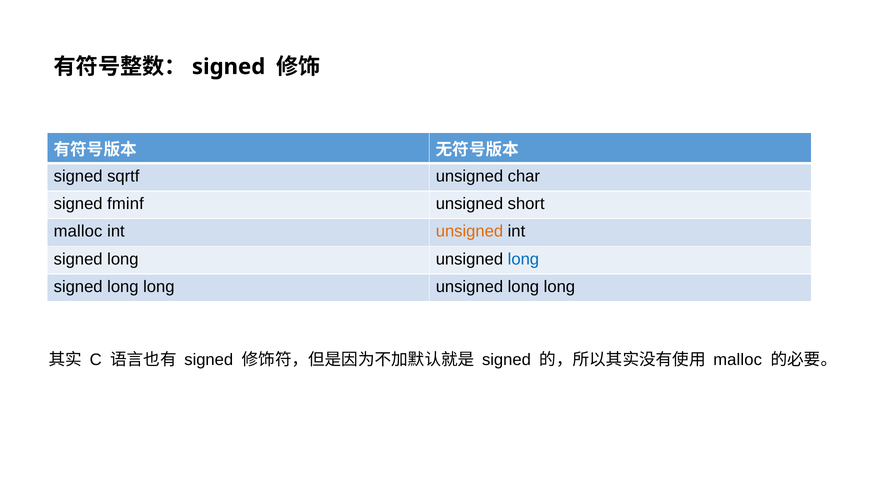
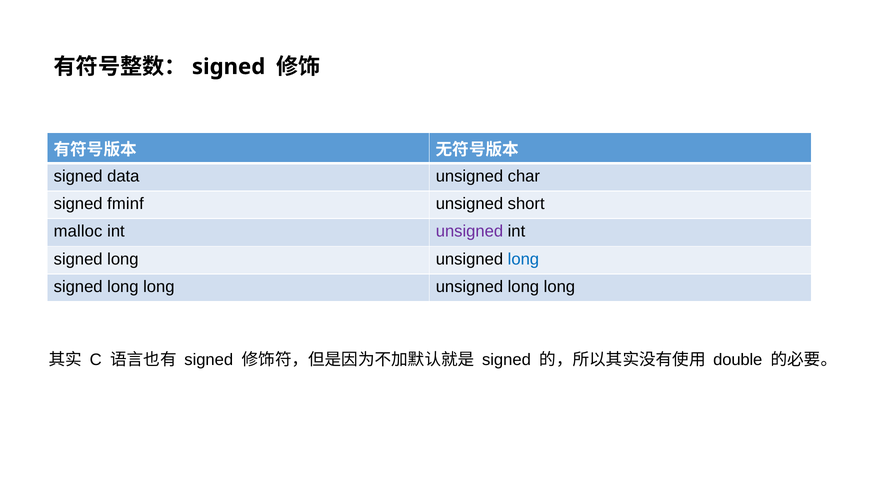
sqrtf: sqrtf -> data (123, 176)
unsigned colour: orange -> purple (469, 232)
malloc: malloc -> double (738, 360)
